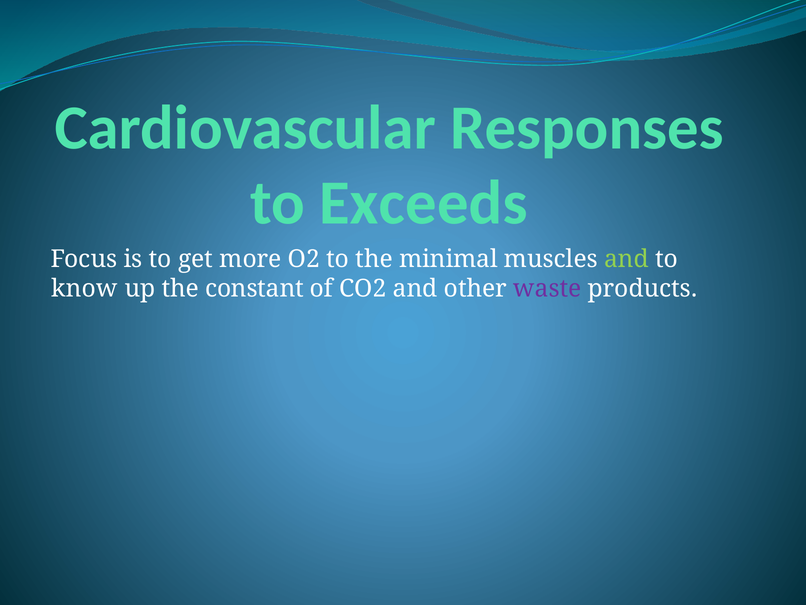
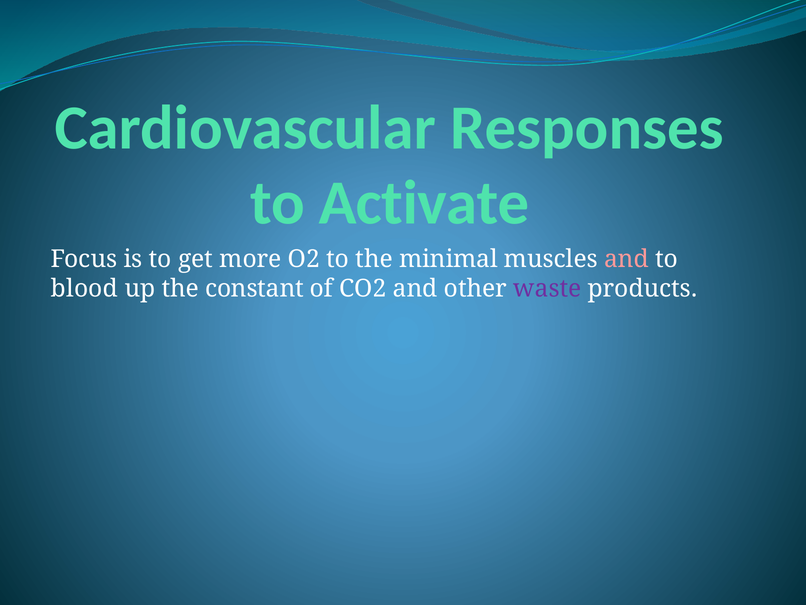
Exceeds: Exceeds -> Activate (424, 203)
and colour: light green -> pink (627, 259)
know: know -> blood (84, 288)
